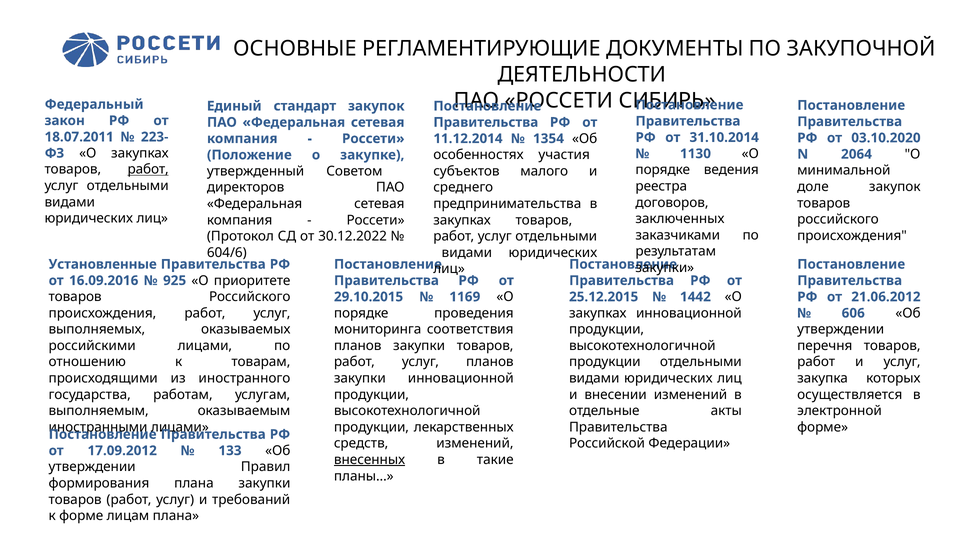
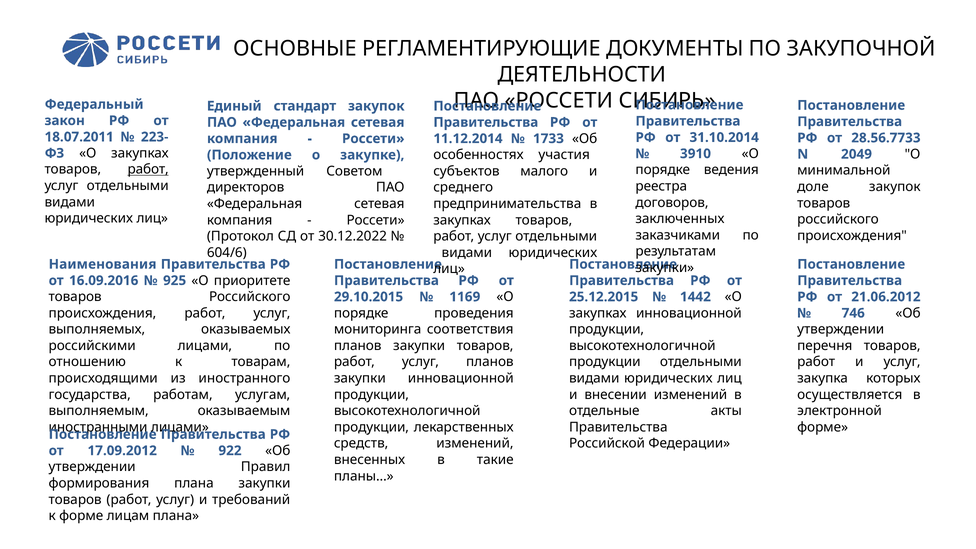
03.10.2020: 03.10.2020 -> 28.56.7733 (886, 138)
1354: 1354 -> 1733 (548, 139)
1130: 1130 -> 3910 (695, 154)
2064: 2064 -> 2049 (857, 154)
Установленные: Установленные -> Наименования (103, 264)
606: 606 -> 746 (853, 313)
133: 133 -> 922 (230, 451)
внесенных underline: present -> none (370, 460)
